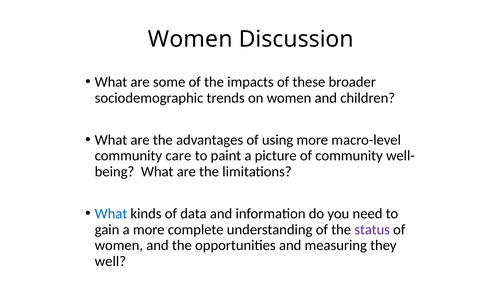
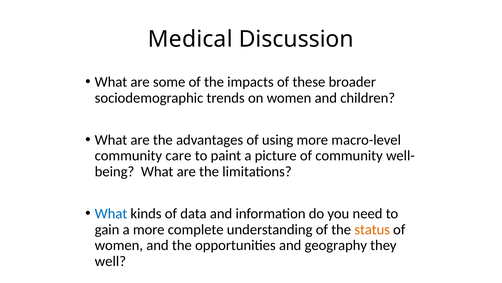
Women: Women -> Medical (190, 39)
status colour: purple -> orange (372, 229)
measuring: measuring -> geography (336, 245)
